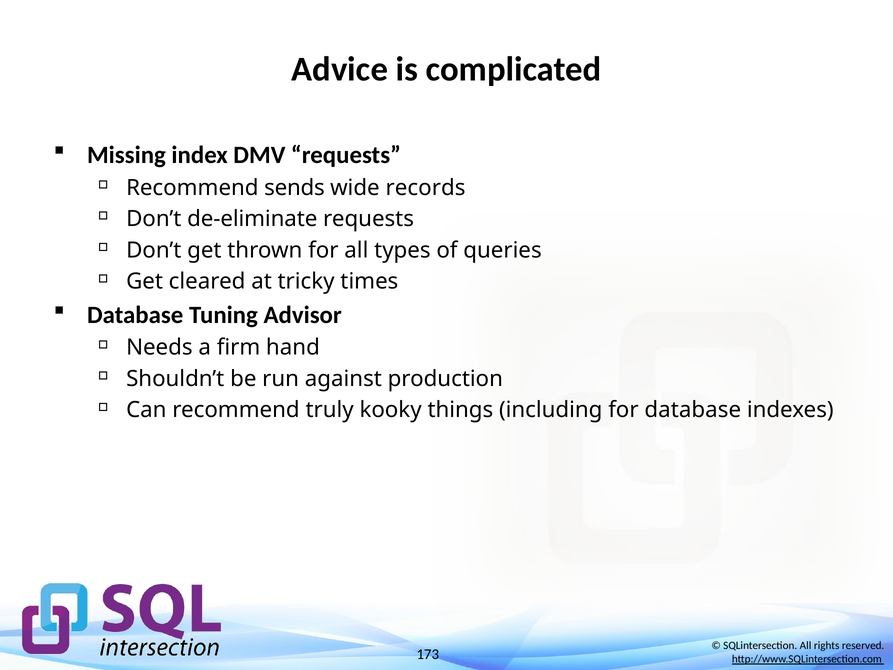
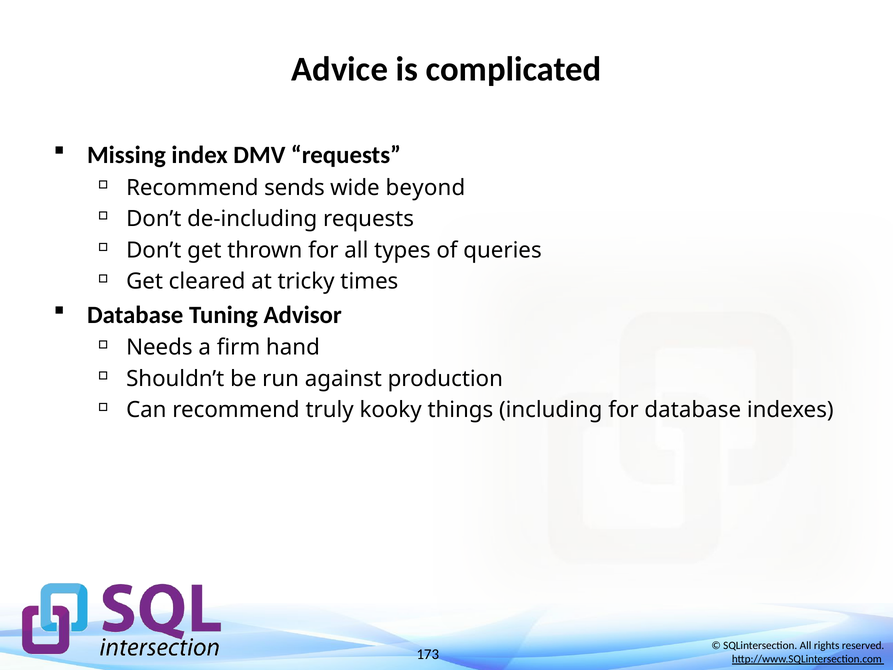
records: records -> beyond (425, 188)
de-eliminate: de-eliminate -> de-including (252, 219)
